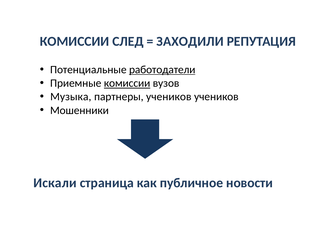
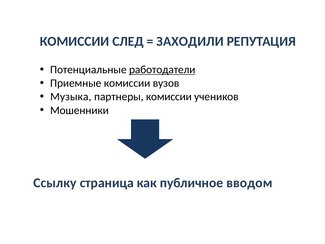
комиссии underline: present -> none (127, 83)
партнеры учеников: учеников -> комиссии (169, 97)
Искали: Искали -> Ссылку (55, 183)
новости: новости -> вводом (249, 183)
